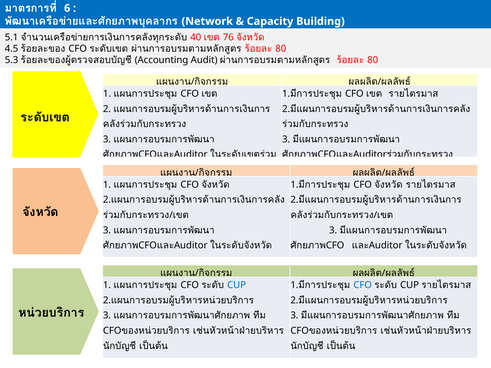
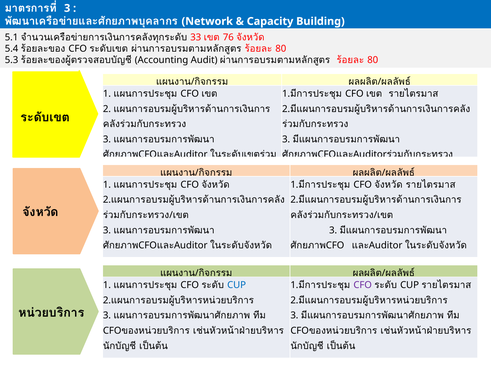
6: 6 -> 3 (67, 8)
40: 40 -> 33 (196, 37)
4.5: 4.5 -> 5.4 (12, 49)
CFO colour: blue -> purple (363, 285)
